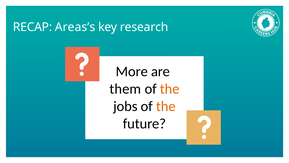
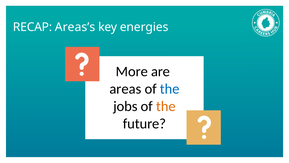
research: research -> energies (144, 27)
them: them -> areas (125, 89)
the colour: orange -> blue (170, 89)
